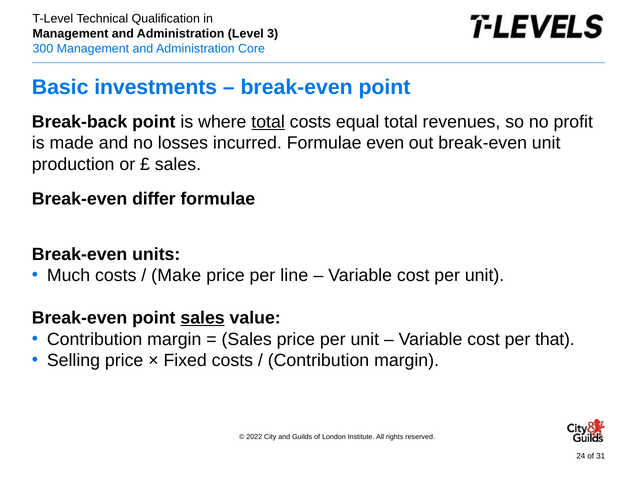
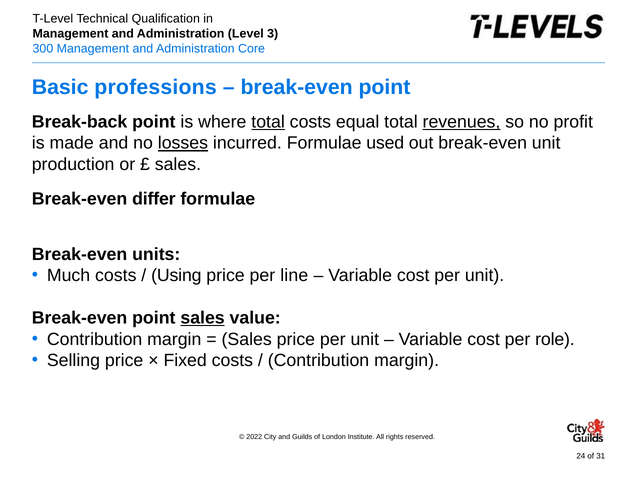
investments: investments -> professions (156, 88)
revenues underline: none -> present (461, 122)
losses underline: none -> present (183, 143)
even: even -> used (385, 143)
Make: Make -> Using (176, 276)
that: that -> role (555, 340)
